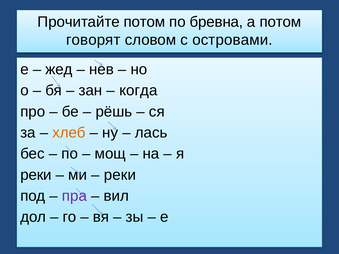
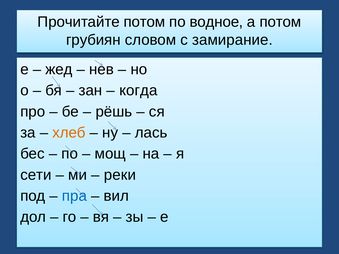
бревна: бревна -> водное (216, 22)
говорят: говорят -> грубиян (93, 40)
островами: островами -> замирание (232, 40)
реки: реки -> сети (36, 175)
пра colour: purple -> blue (74, 196)
